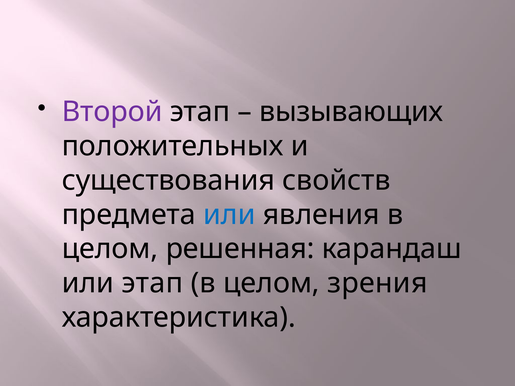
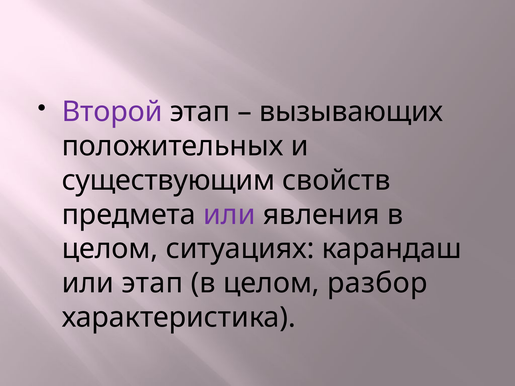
существования: существования -> существующим (168, 180)
или colour: blue -> purple (229, 215)
решенная: решенная -> ситуациях (240, 249)
зрения: зрения -> разбор (377, 283)
